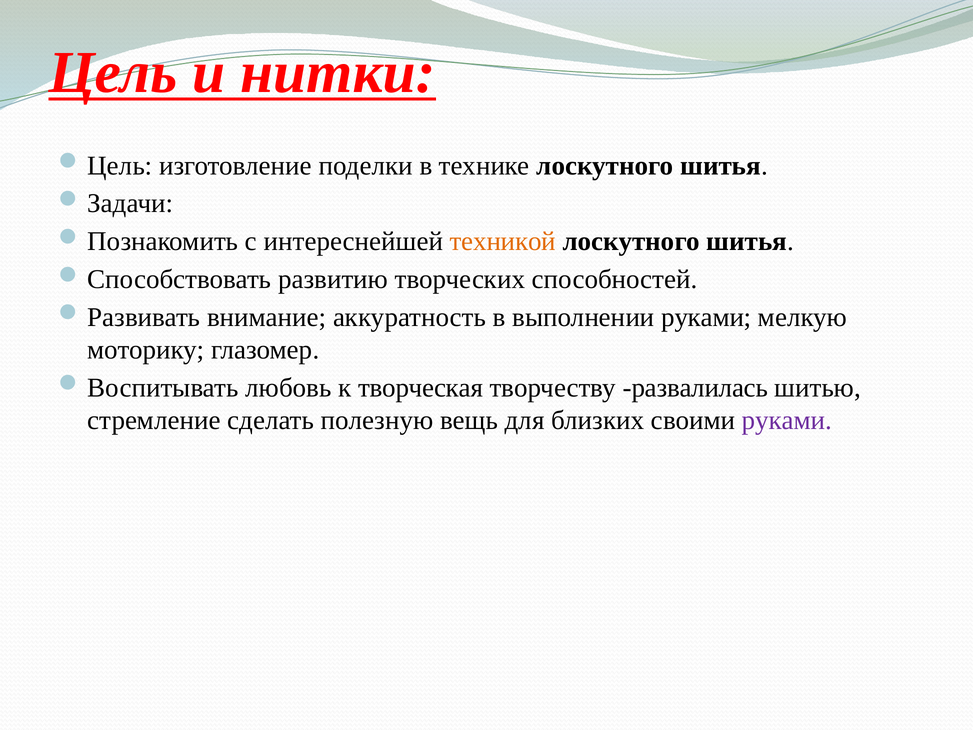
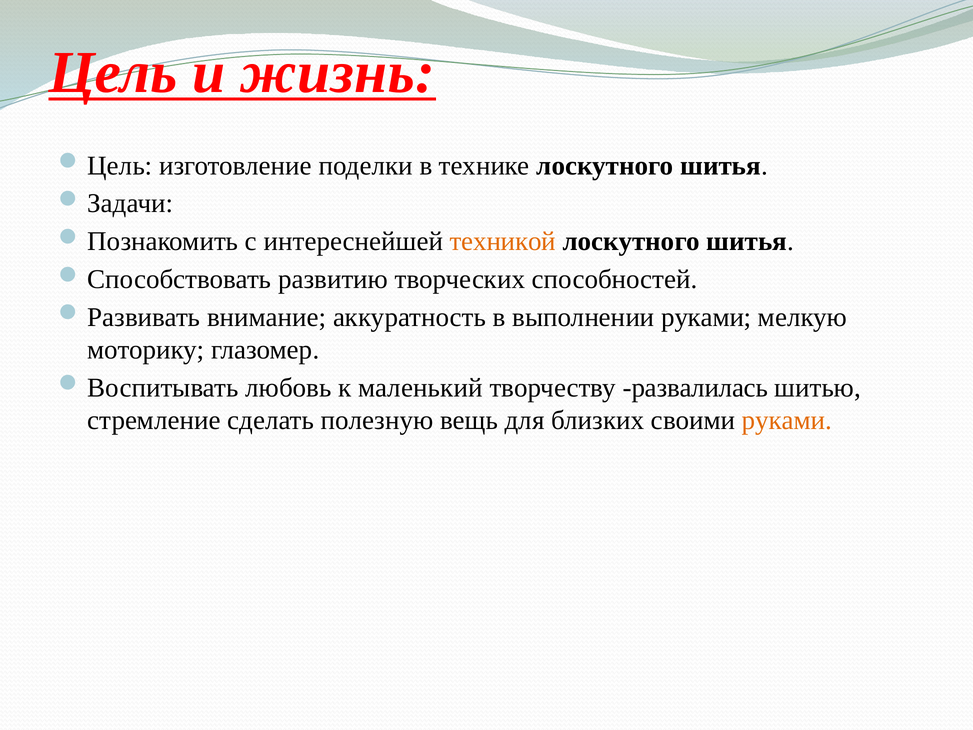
нитки: нитки -> жизнь (338, 73)
творческая: творческая -> маленький (420, 388)
руками colour: purple -> orange (787, 420)
